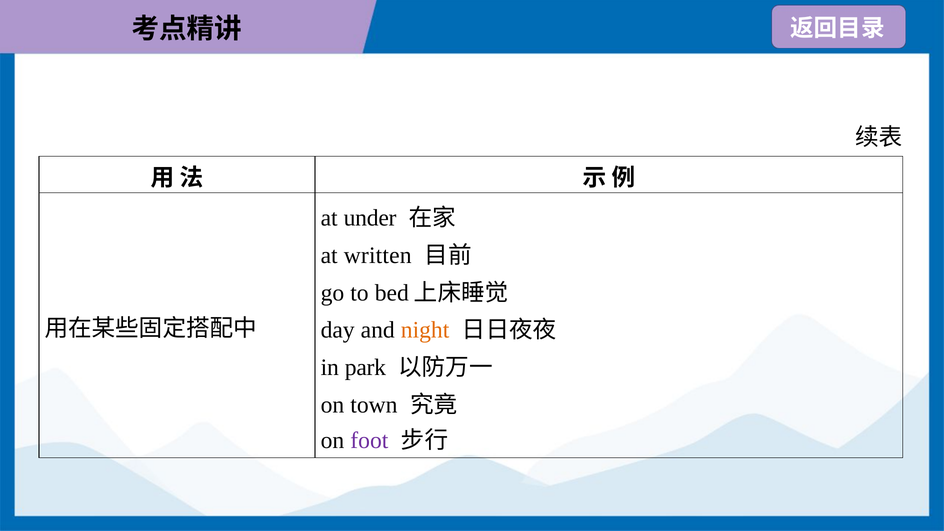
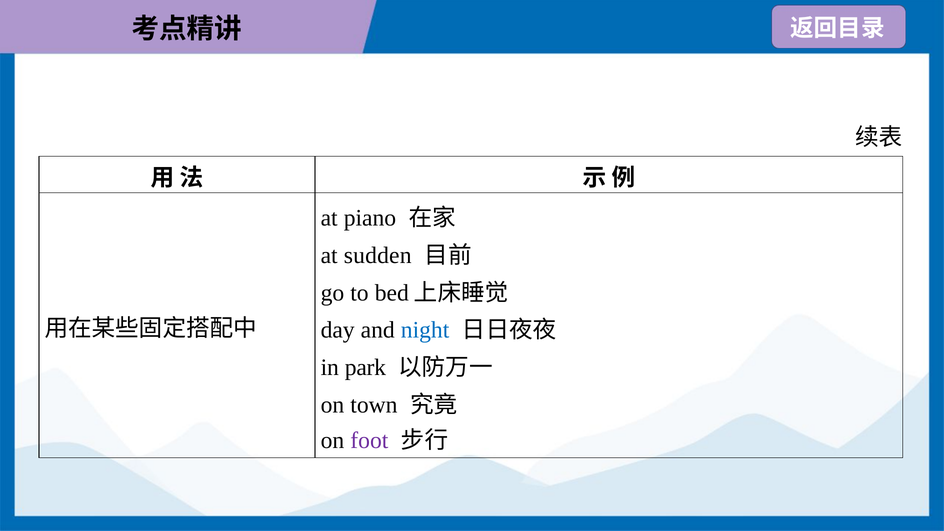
under: under -> piano (370, 218)
written: written -> sudden (378, 255)
night colour: orange -> blue (425, 330)
